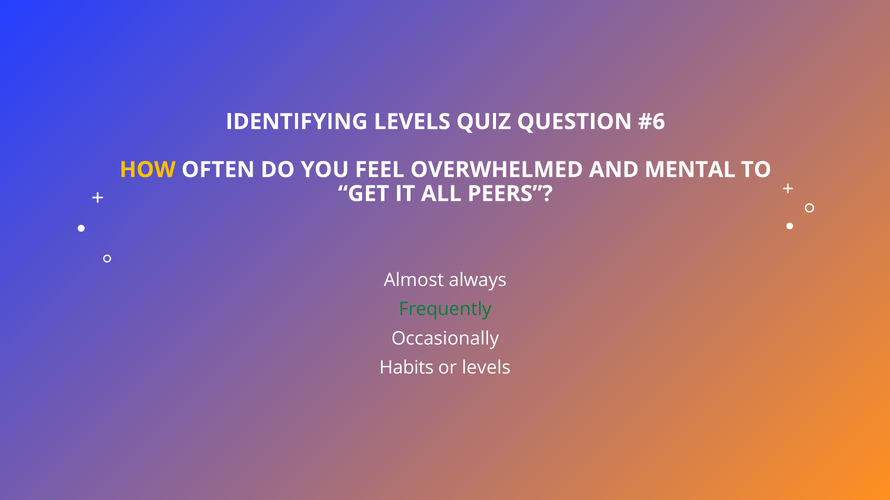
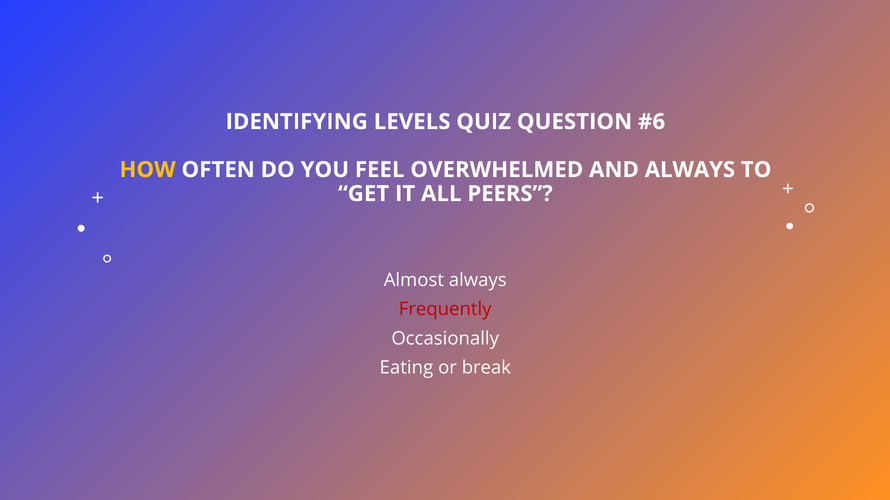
AND MENTAL: MENTAL -> ALWAYS (690, 170)
Frequently colour: green -> red (445, 310)
Habits: Habits -> Eating (406, 368)
or levels: levels -> break (486, 368)
